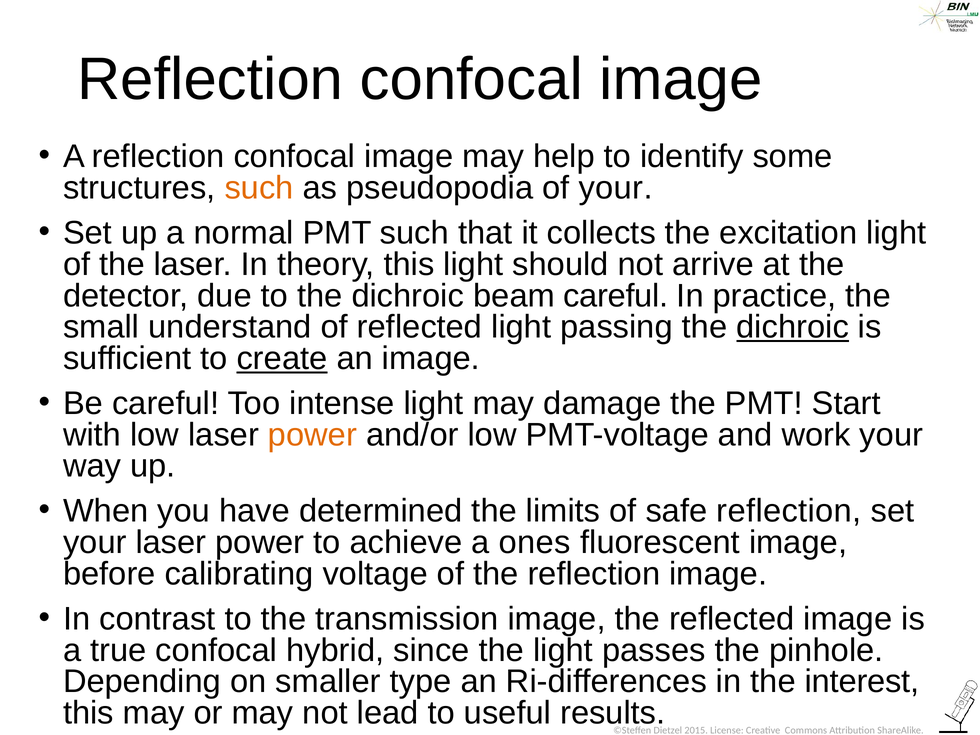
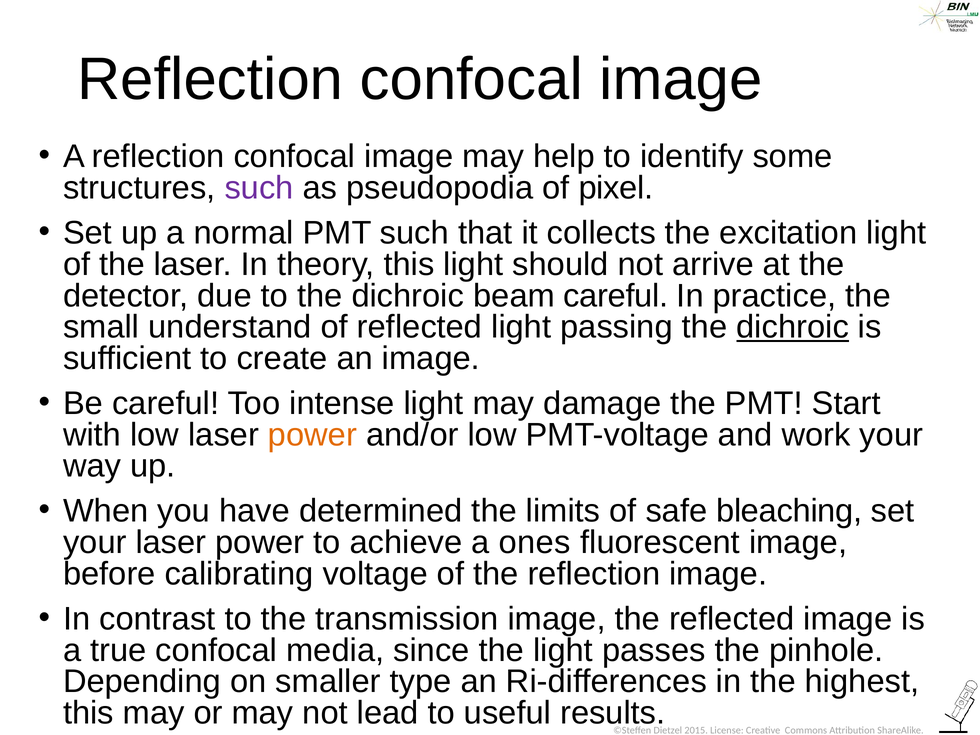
such colour: orange -> purple (259, 188)
of your: your -> pixel (616, 188)
create underline: present -> none (282, 358)
safe reflection: reflection -> bleaching (789, 511)
hybrid: hybrid -> media (335, 650)
interest: interest -> highest (862, 682)
